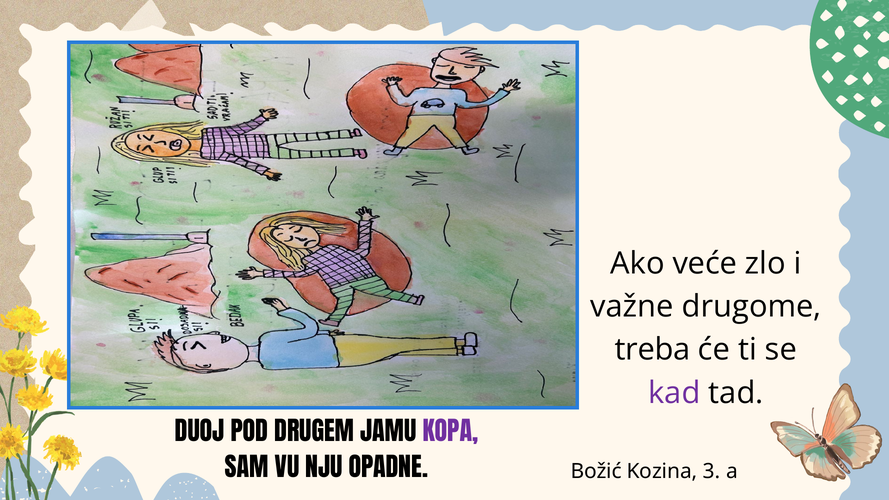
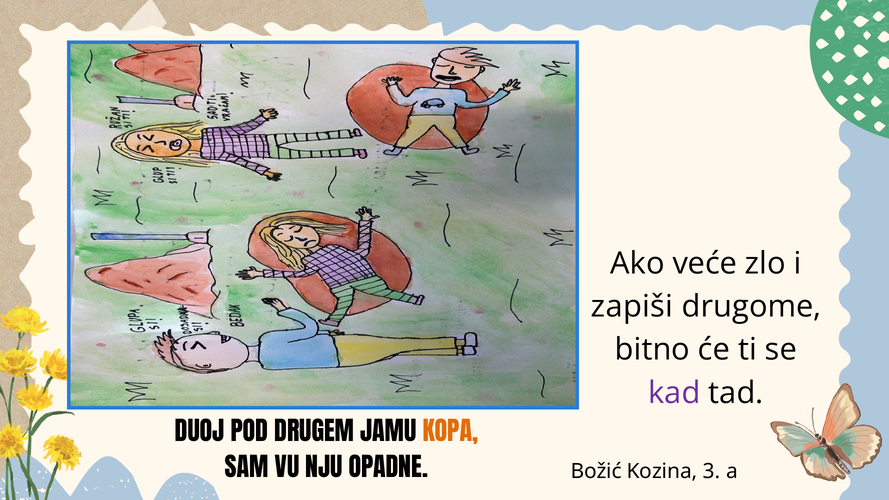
važne: važne -> zapiši (632, 307)
treba: treba -> bitno (652, 350)
KOPA colour: purple -> orange (450, 433)
